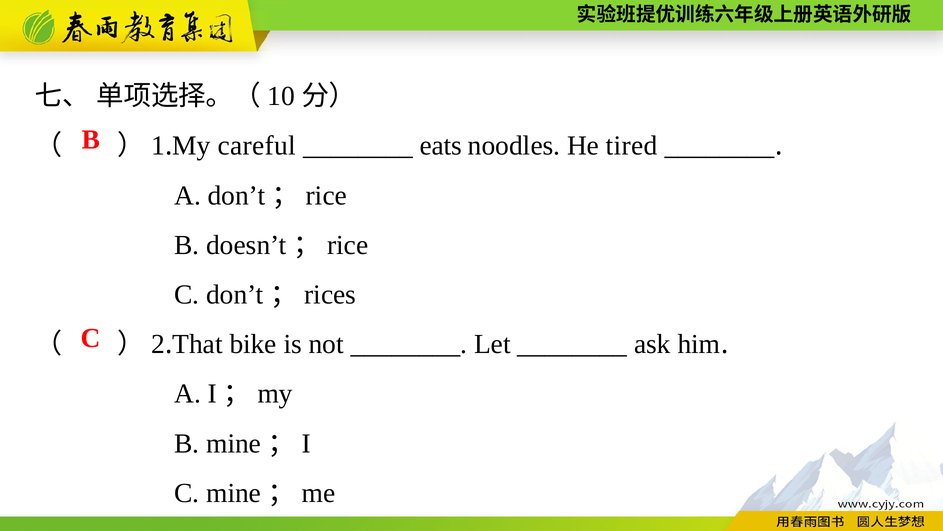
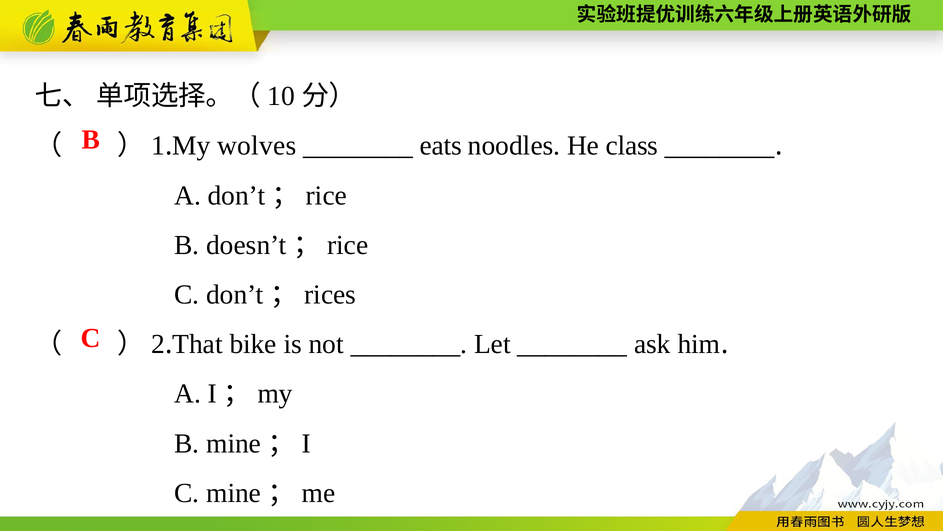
careful: careful -> wolves (257, 146)
tired: tired -> class (632, 146)
